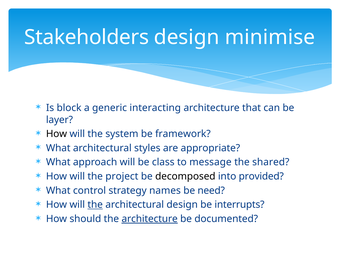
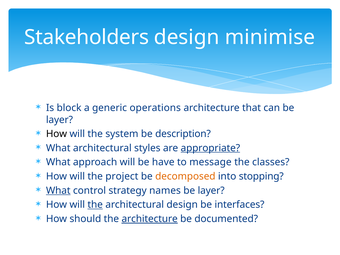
interacting: interacting -> operations (155, 108)
framework: framework -> description (183, 134)
appropriate underline: none -> present (210, 148)
class: class -> have (163, 162)
shared: shared -> classes (271, 162)
decomposed colour: black -> orange (185, 176)
provided: provided -> stopping (261, 176)
What underline: none -> present (58, 191)
need: need -> layer (211, 191)
interrupts: interrupts -> interfaces (240, 205)
